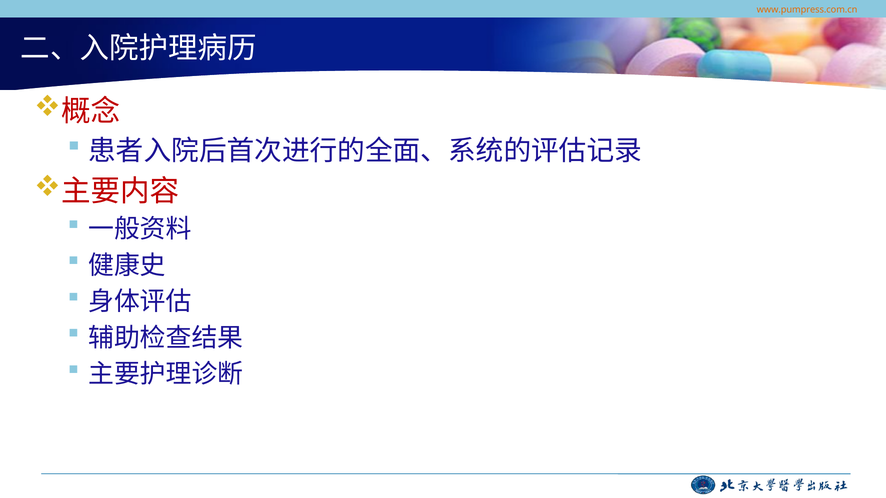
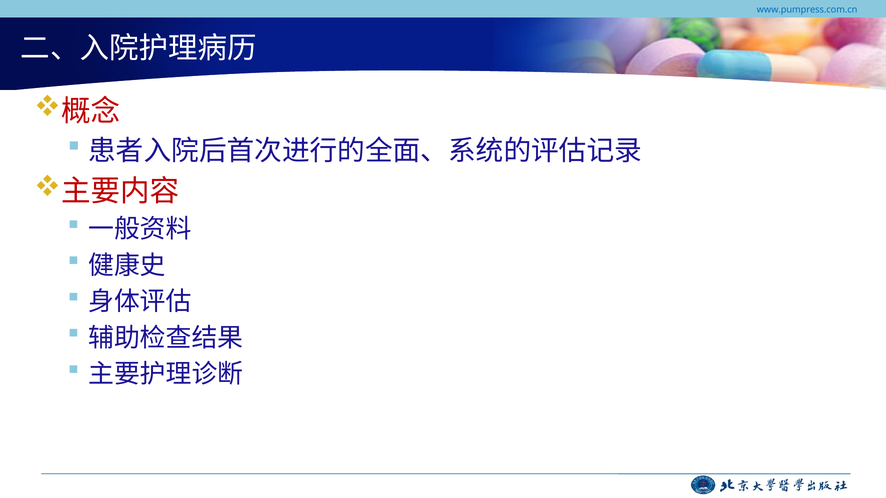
www.pumpress.com.cn colour: orange -> blue (807, 10)
